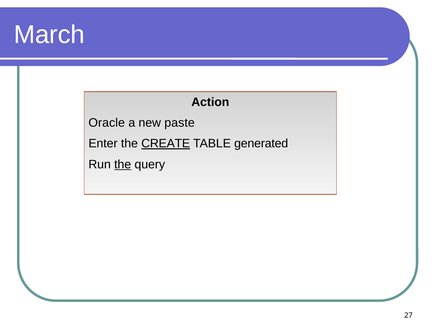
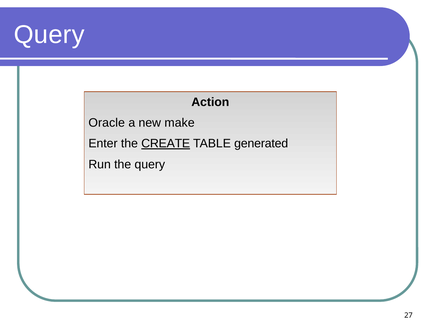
March: March -> Query (49, 35)
paste: paste -> make (180, 123)
the underline: present -> none (123, 164)
